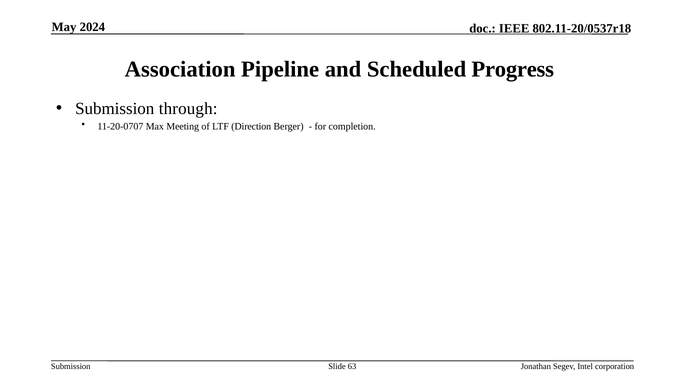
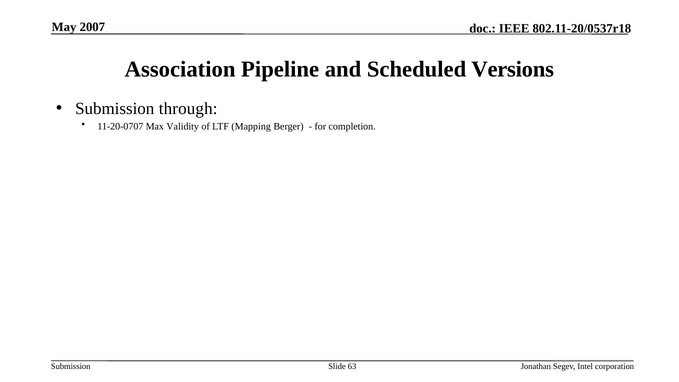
2024: 2024 -> 2007 (92, 27)
Progress: Progress -> Versions (513, 69)
Meeting: Meeting -> Validity (183, 126)
Direction: Direction -> Mapping (251, 126)
